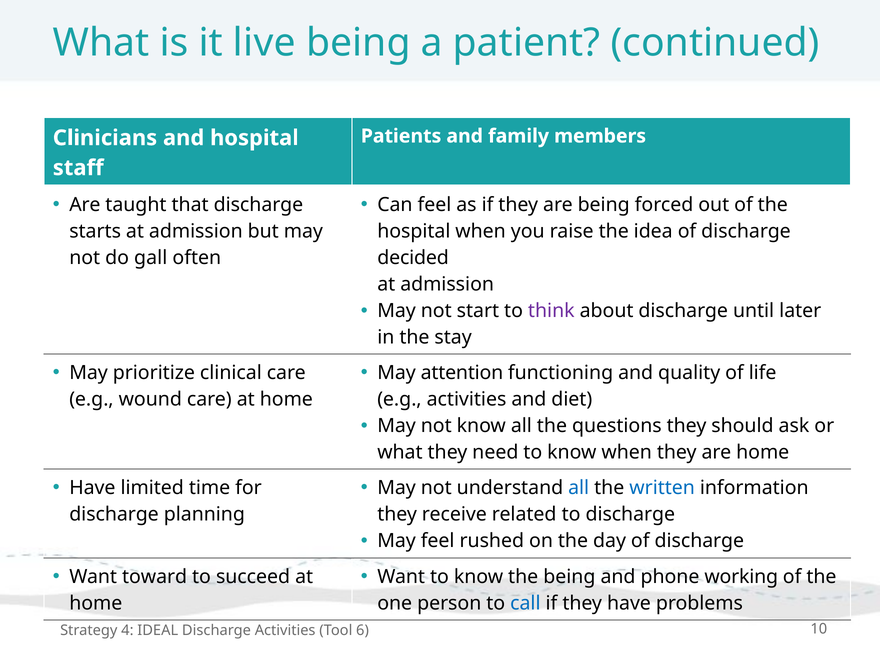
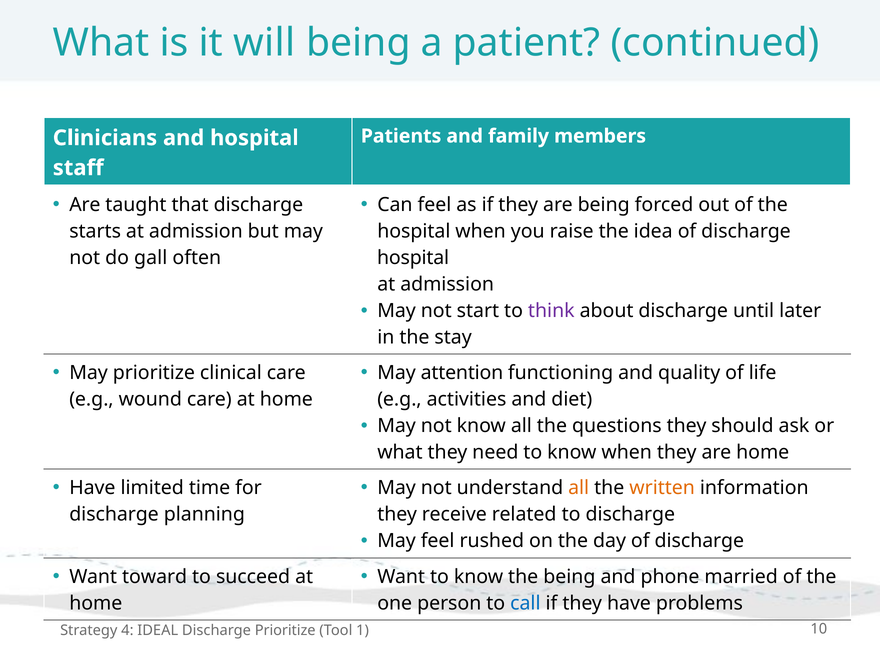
live: live -> will (264, 43)
decided: decided -> hospital (413, 258)
all colour: blue -> orange (579, 488)
written colour: blue -> orange (662, 488)
working: working -> married (741, 577)
Discharge Activities: Activities -> Prioritize (285, 630)
6: 6 -> 1 (363, 630)
